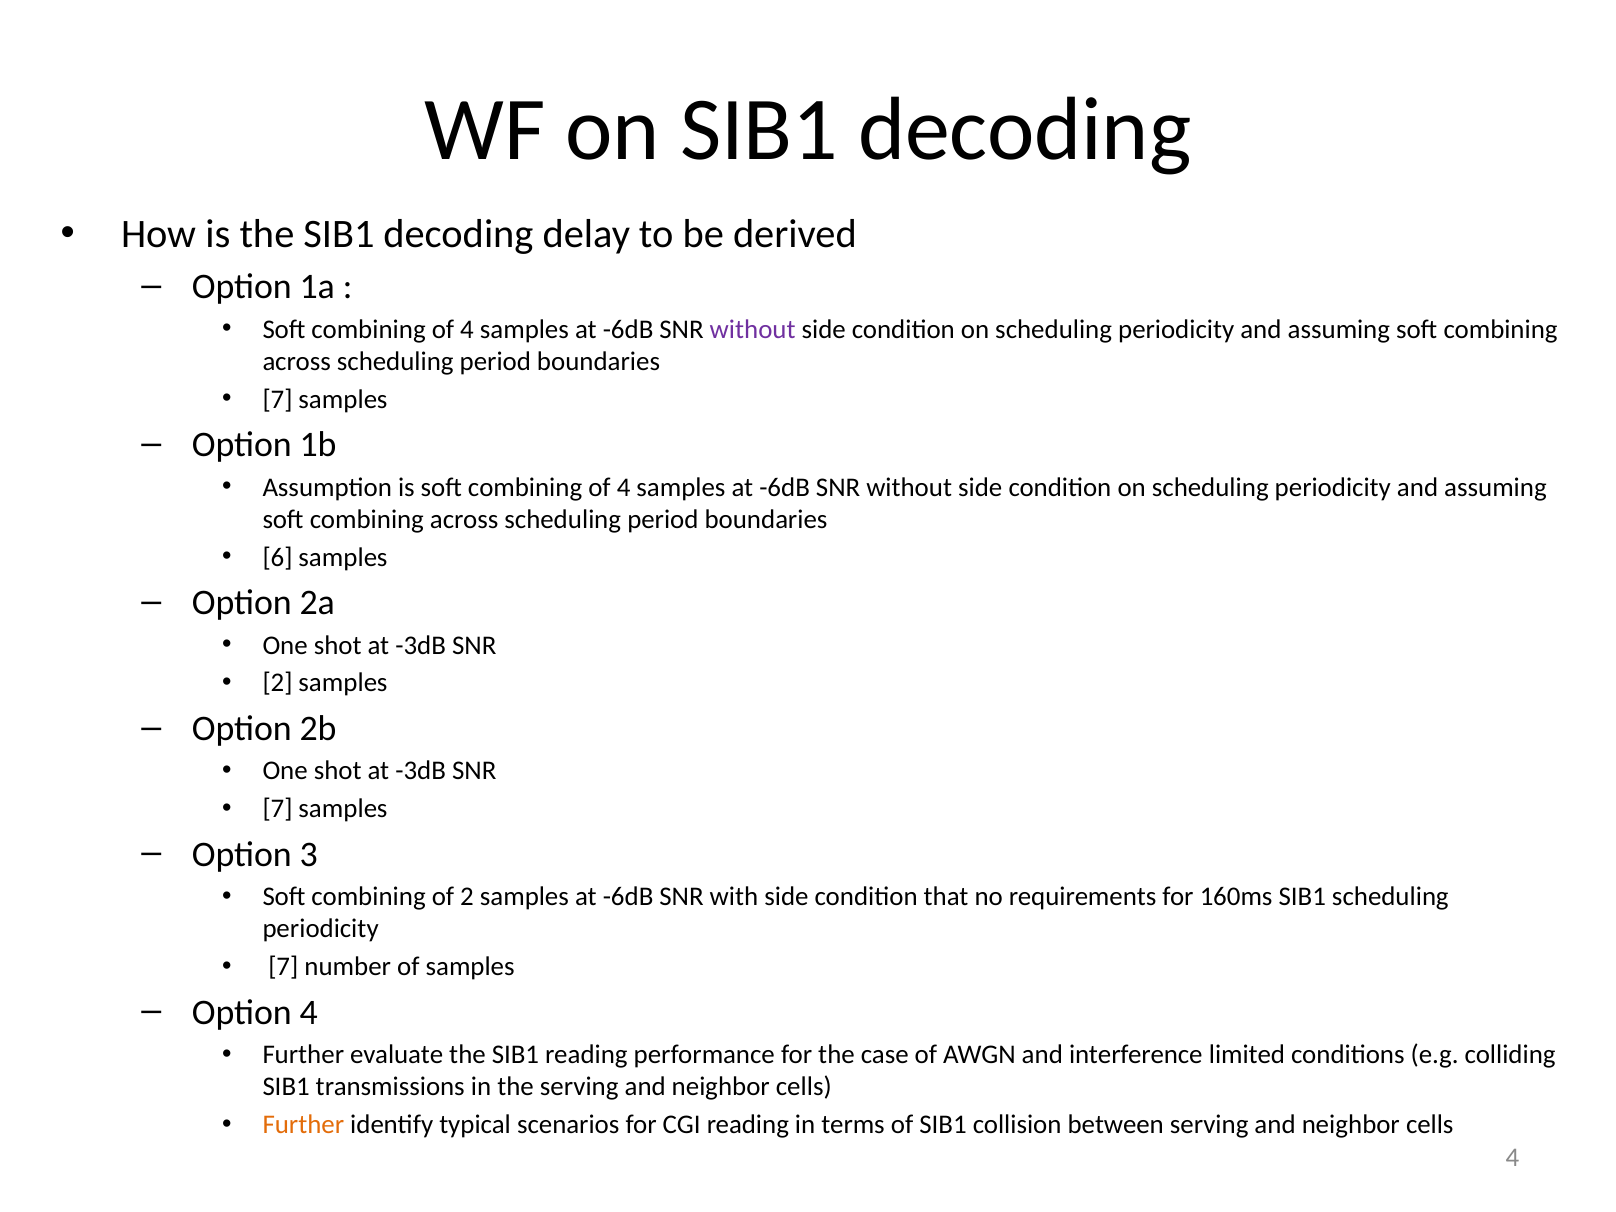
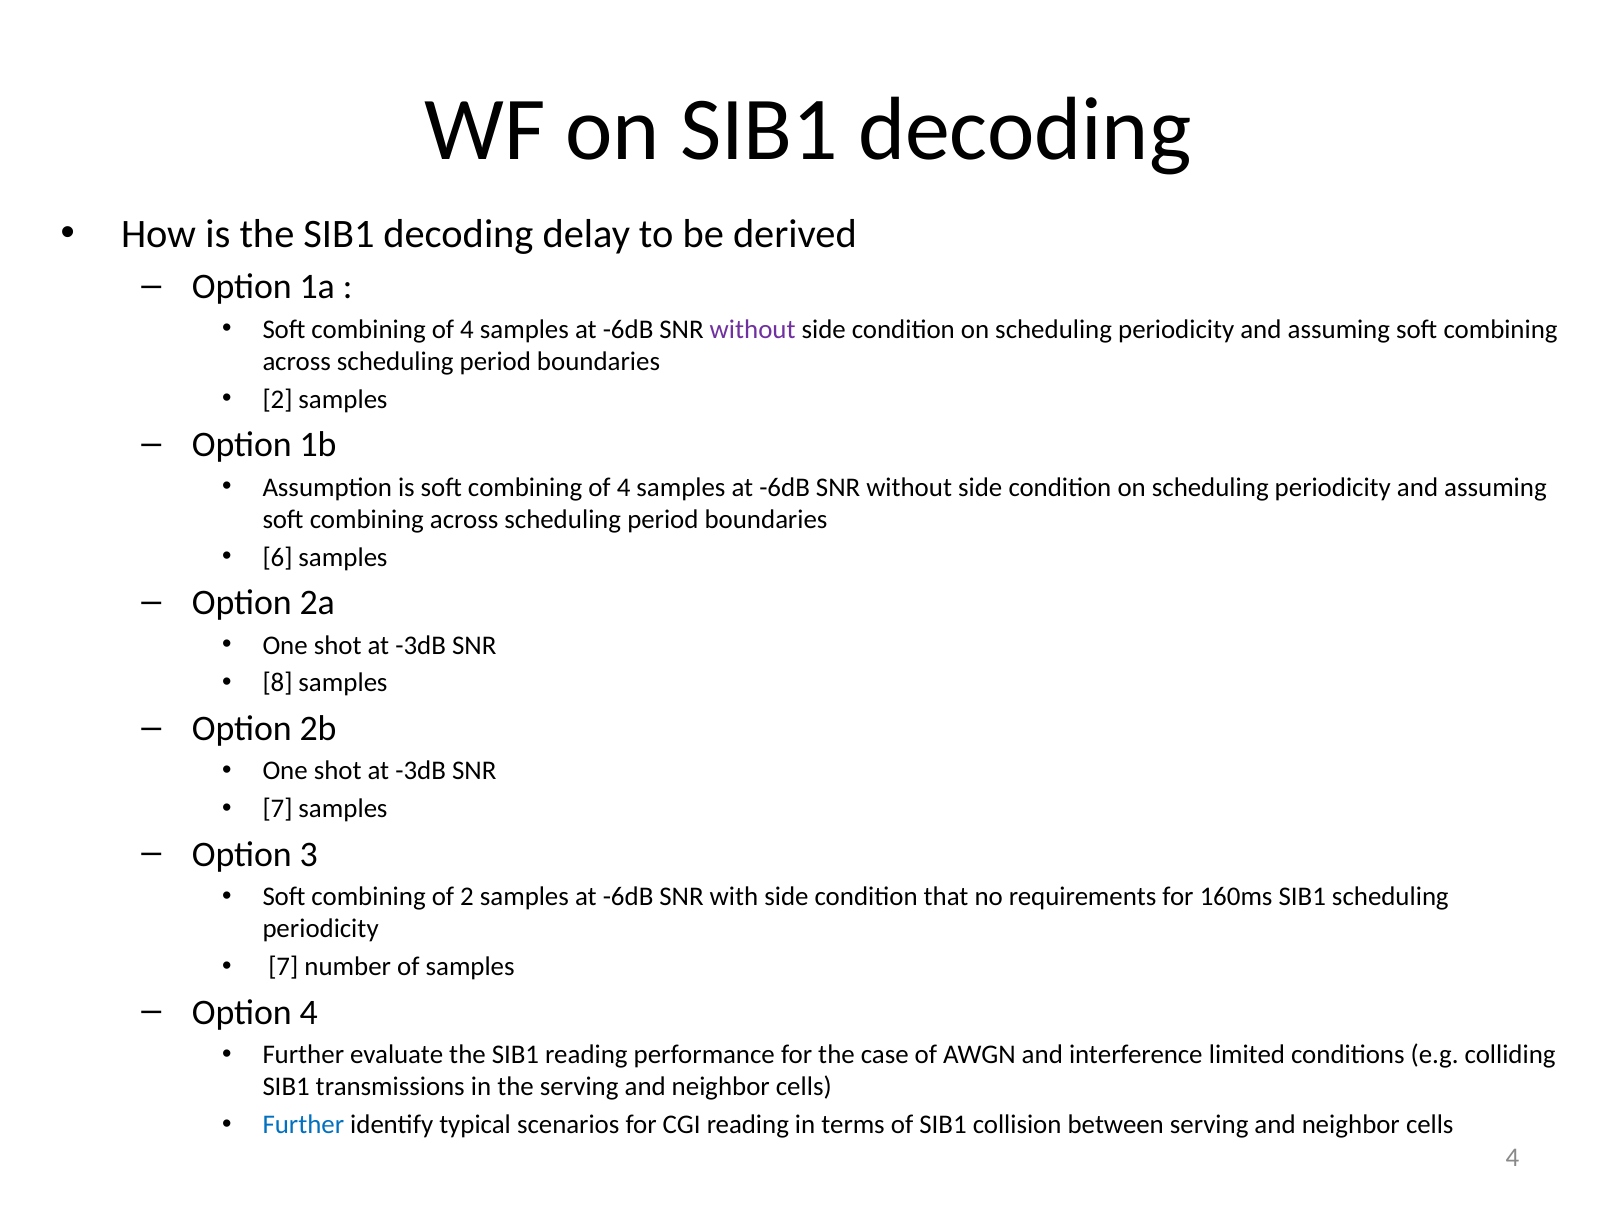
7: 7 -> 2 (278, 399)
2: 2 -> 8 (278, 683)
Further colour: orange -> blue (303, 1125)
